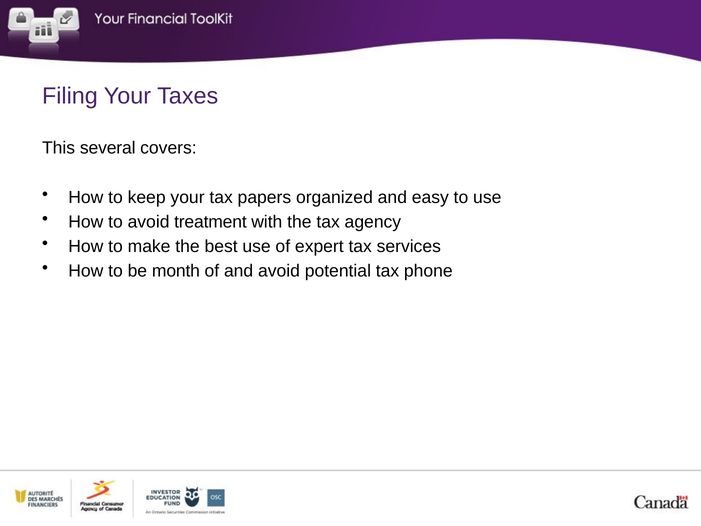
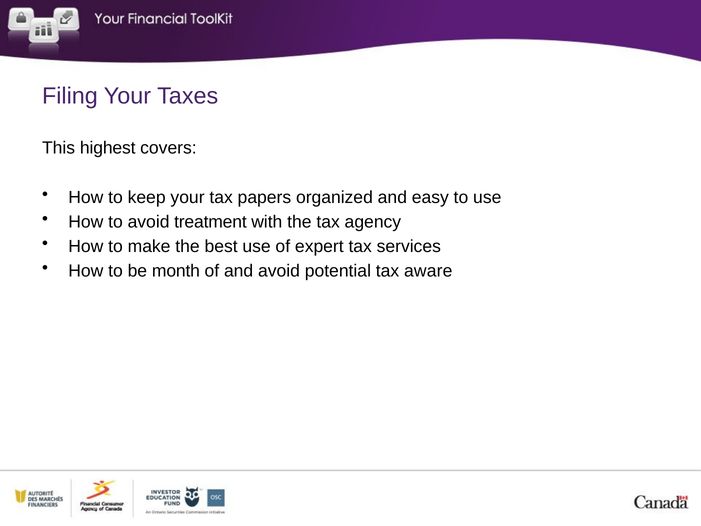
several: several -> highest (108, 148)
phone: phone -> aware (428, 271)
